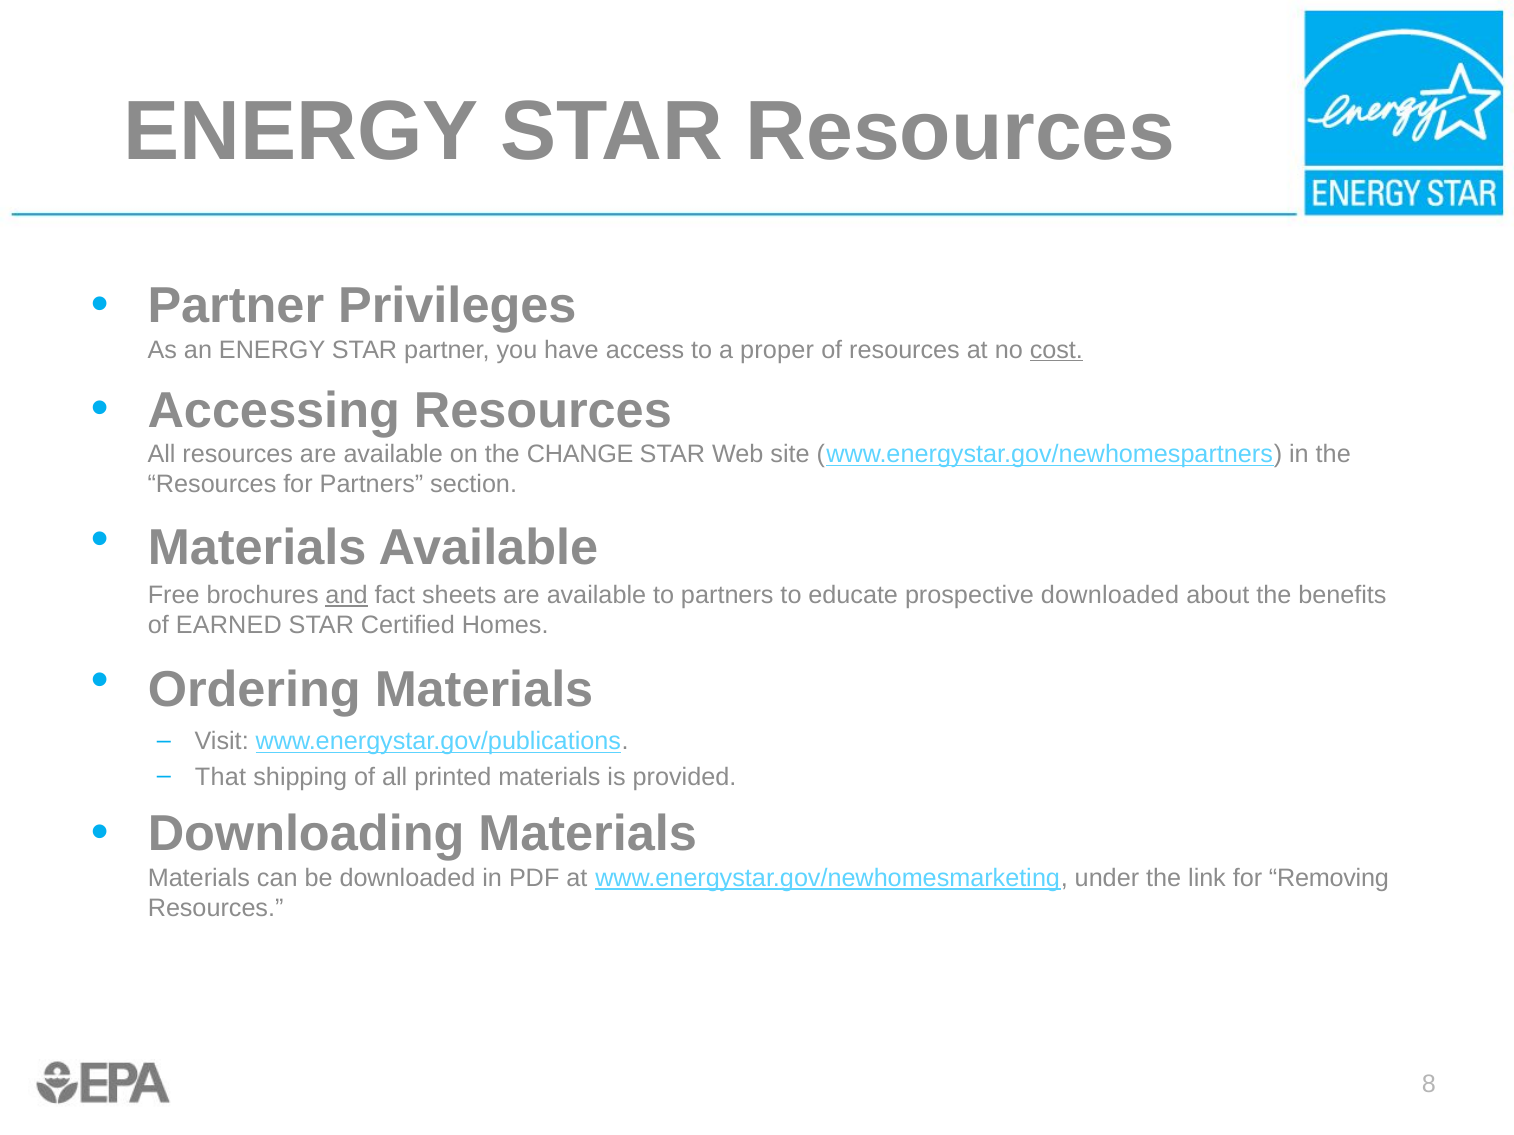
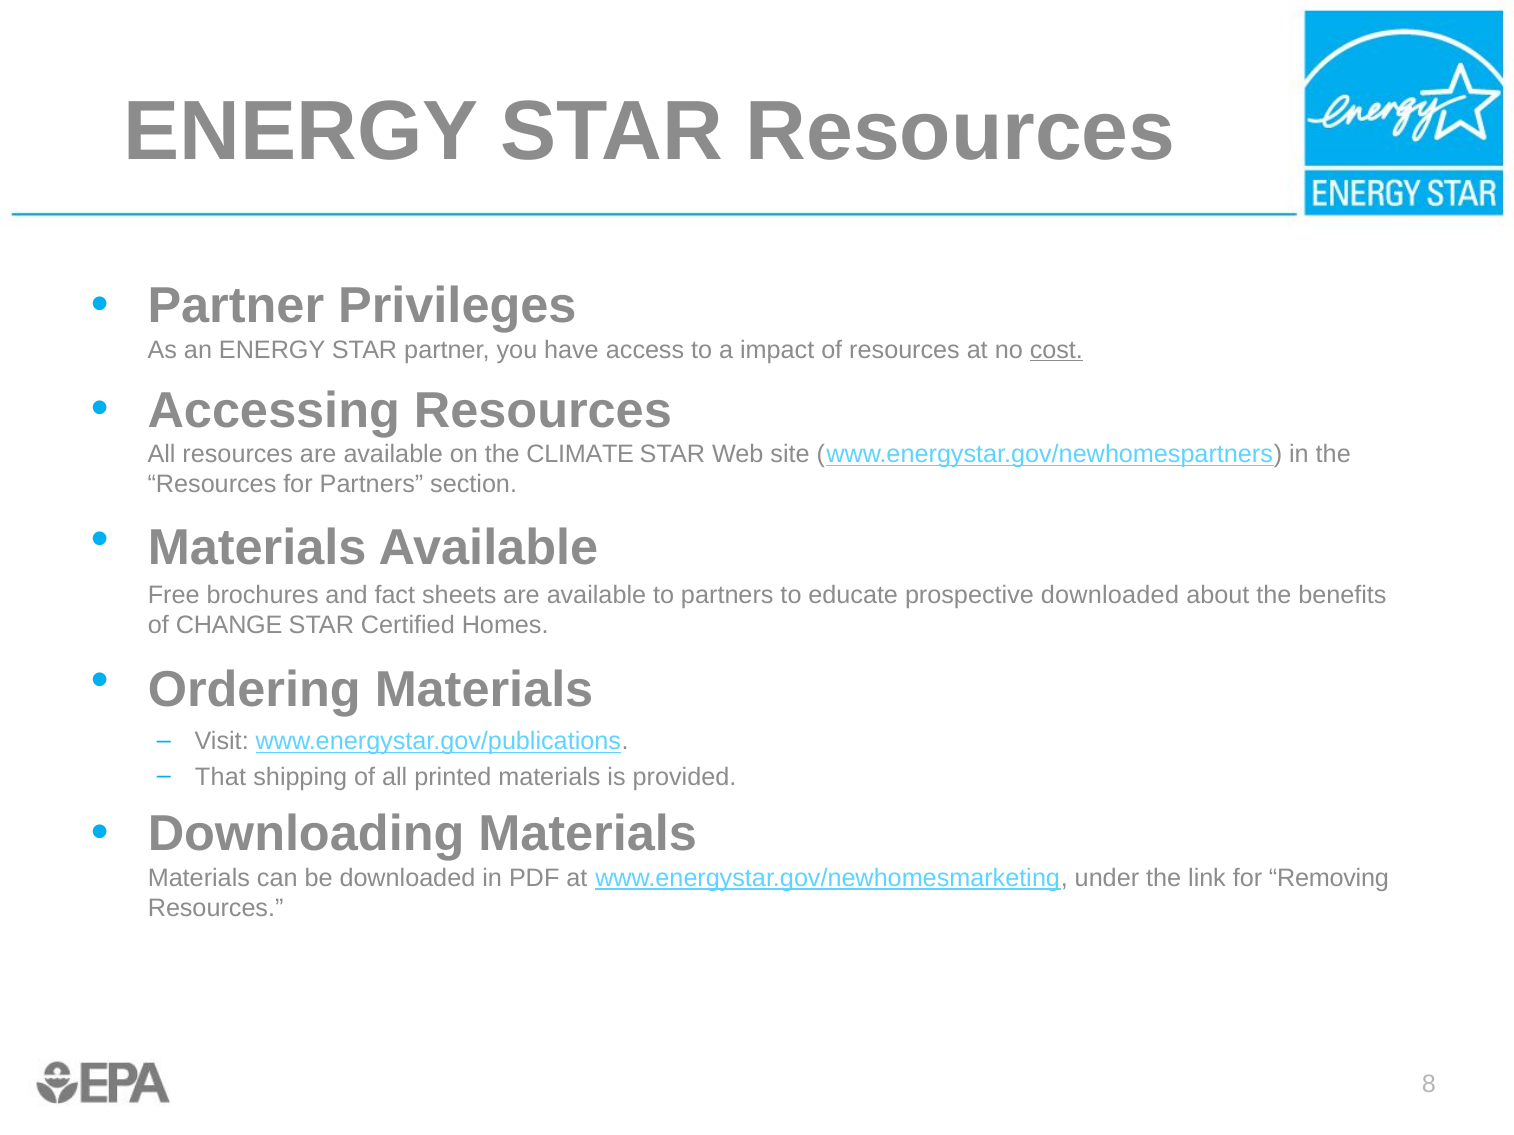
proper: proper -> impact (777, 350)
CHANGE: CHANGE -> CLIMATE (580, 454)
and underline: present -> none (347, 596)
EARNED: EARNED -> CHANGE (229, 626)
